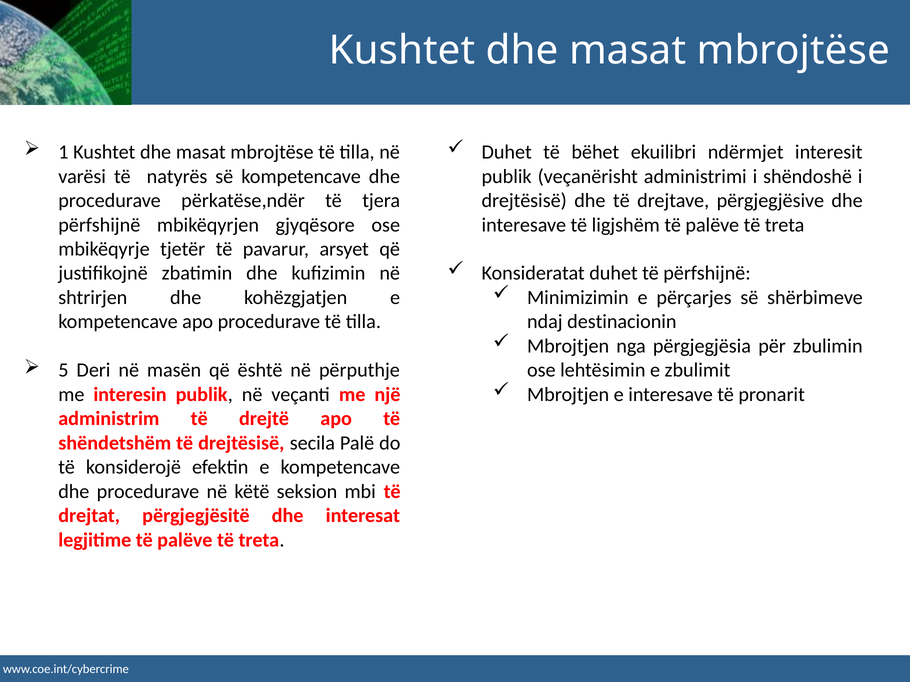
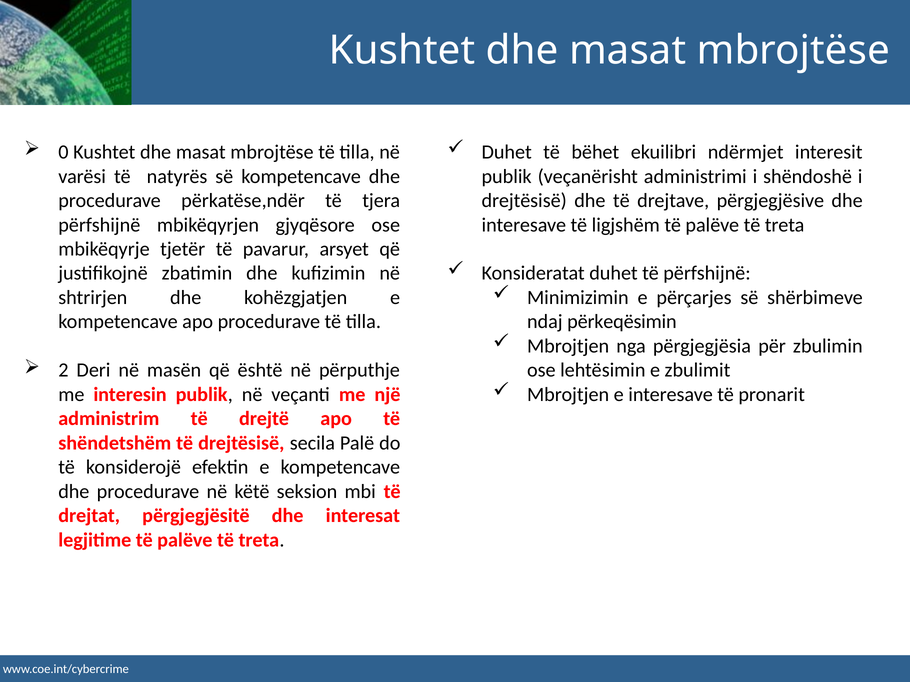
1: 1 -> 0 (63, 152)
destinacionin: destinacionin -> përkeqësimin (622, 322)
5: 5 -> 2 (63, 371)
